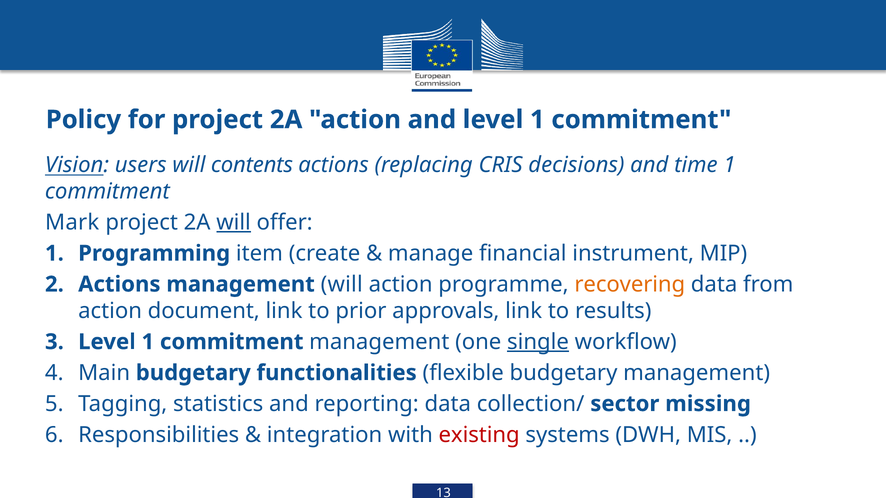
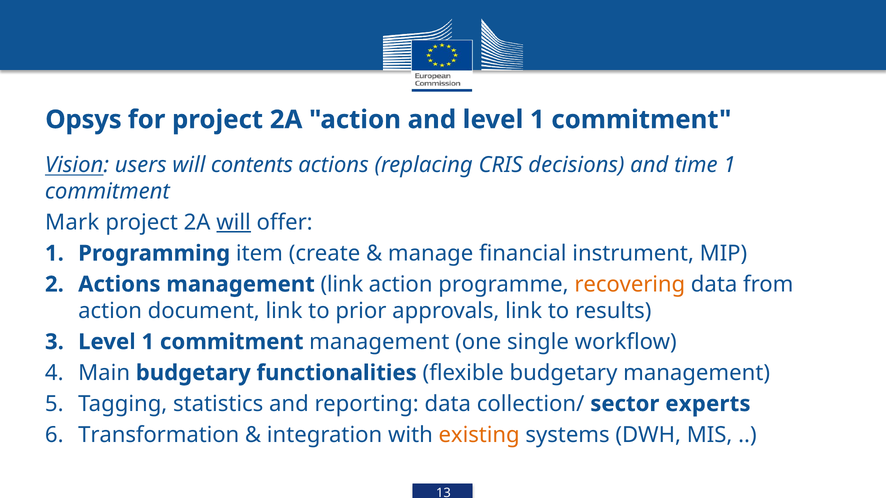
Policy: Policy -> Opsys (84, 120)
management will: will -> link (342, 285)
single underline: present -> none (538, 342)
missing: missing -> experts (708, 404)
Responsibilities: Responsibilities -> Transformation (159, 435)
existing colour: red -> orange (479, 435)
